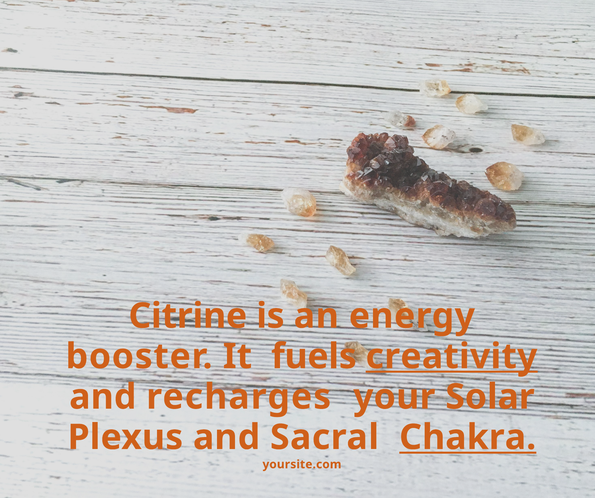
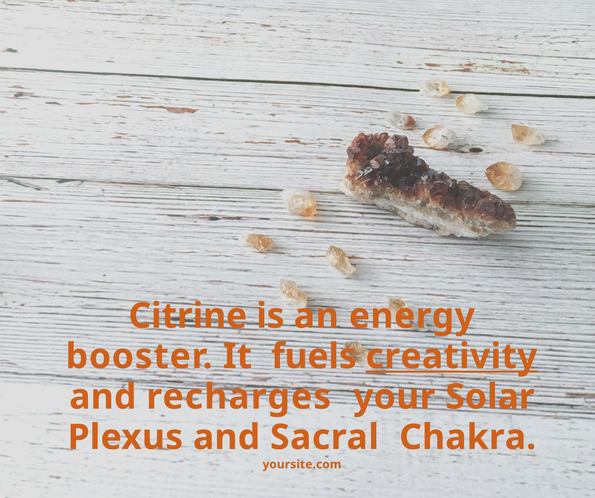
Chakra underline: present -> none (468, 438)
